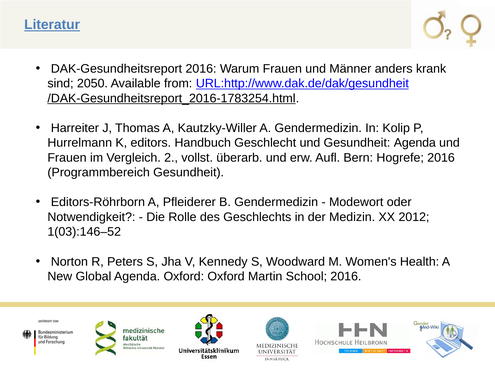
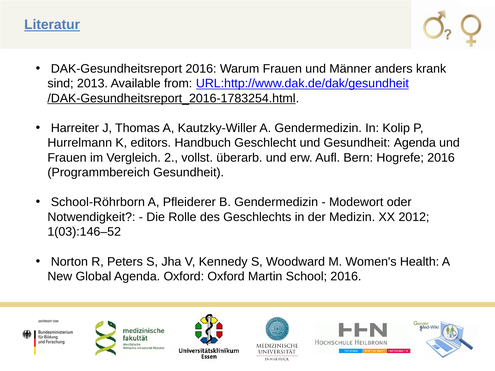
2050: 2050 -> 2013 (92, 84)
Editors-Röhrborn: Editors-Röhrborn -> School-Röhrborn (98, 202)
